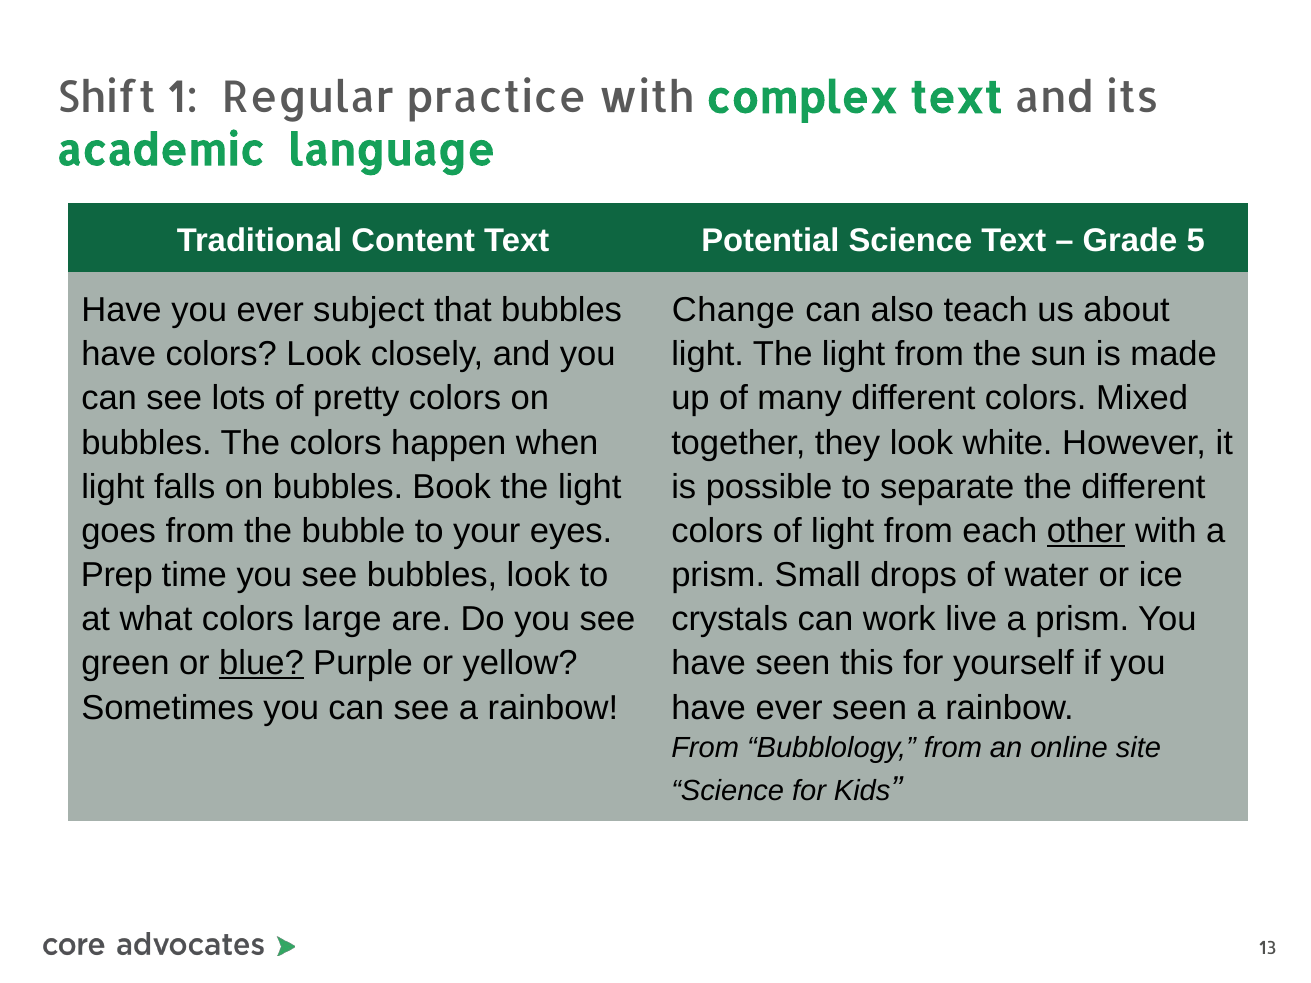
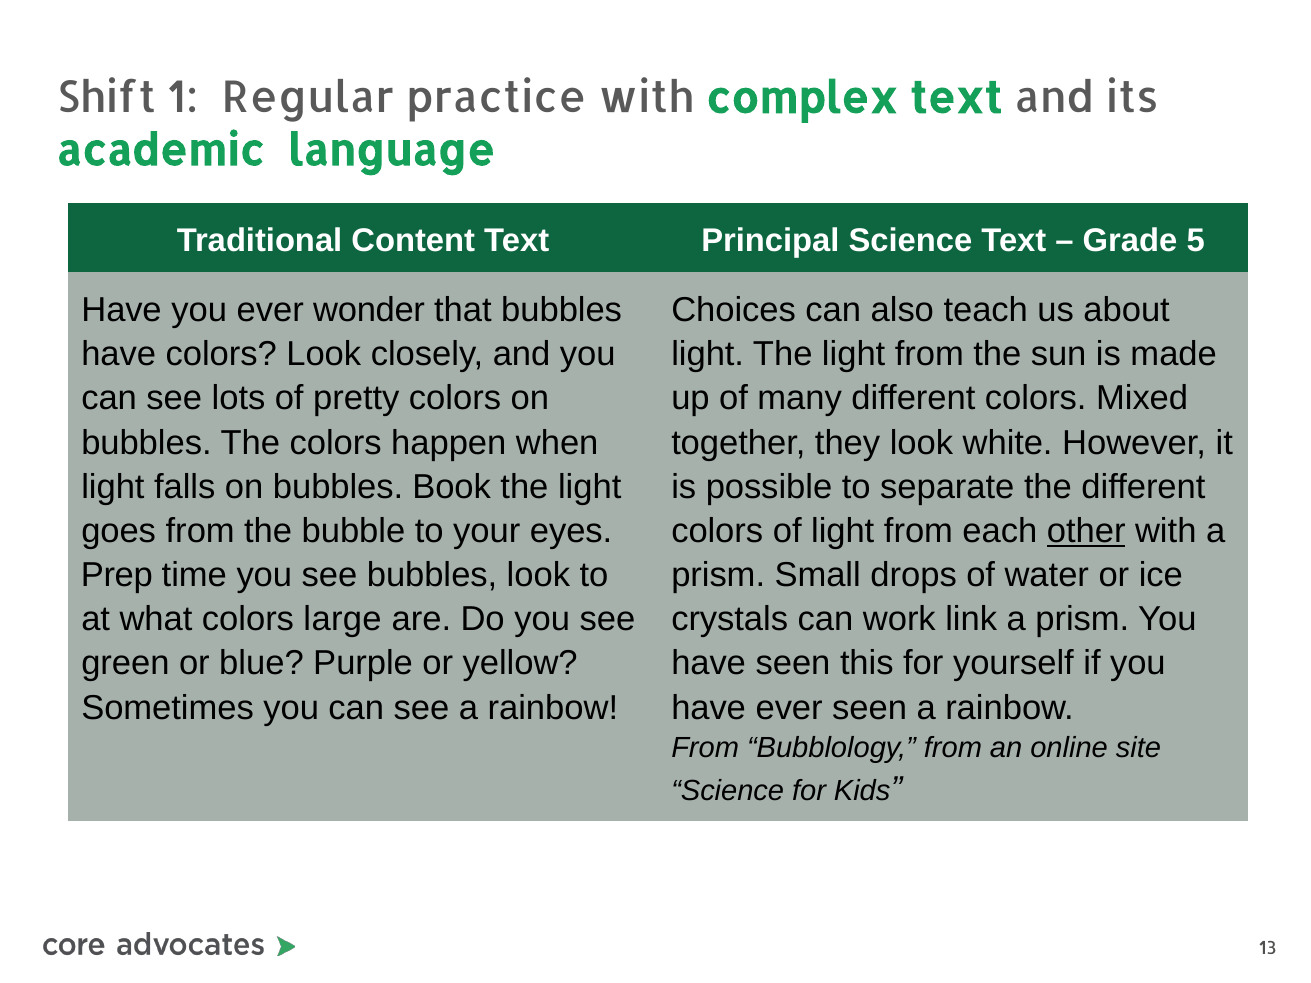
Potential: Potential -> Principal (770, 241)
subject: subject -> wonder (369, 310)
Change: Change -> Choices (734, 310)
live: live -> link (971, 619)
blue underline: present -> none (261, 664)
